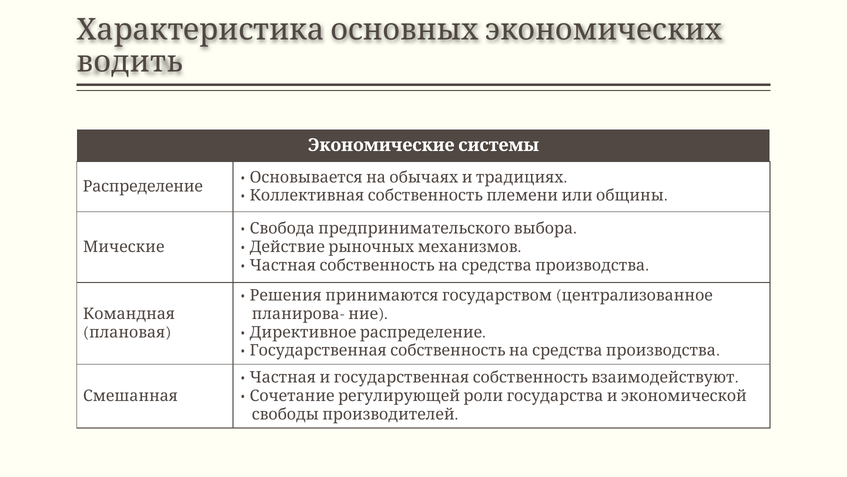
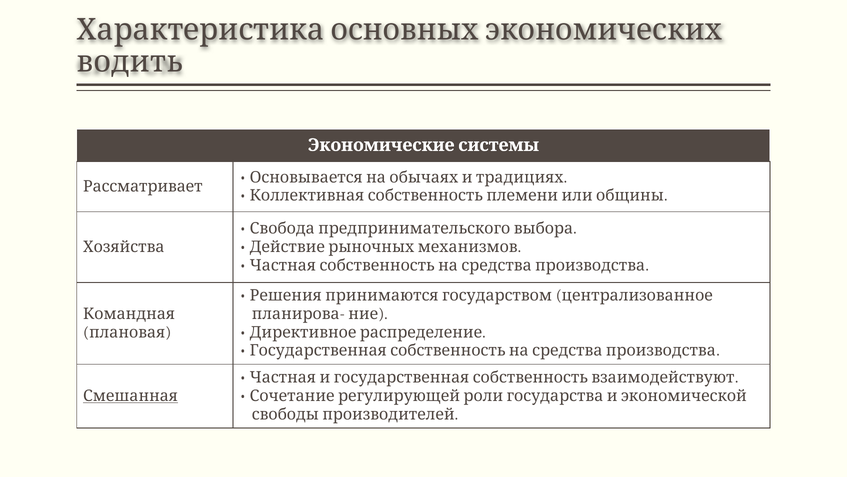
Распределение: Распределение -> Рассматривает (143, 186)
Мические: Мические -> Хозяйства (124, 247)
Смешанная underline: none -> present (131, 395)
